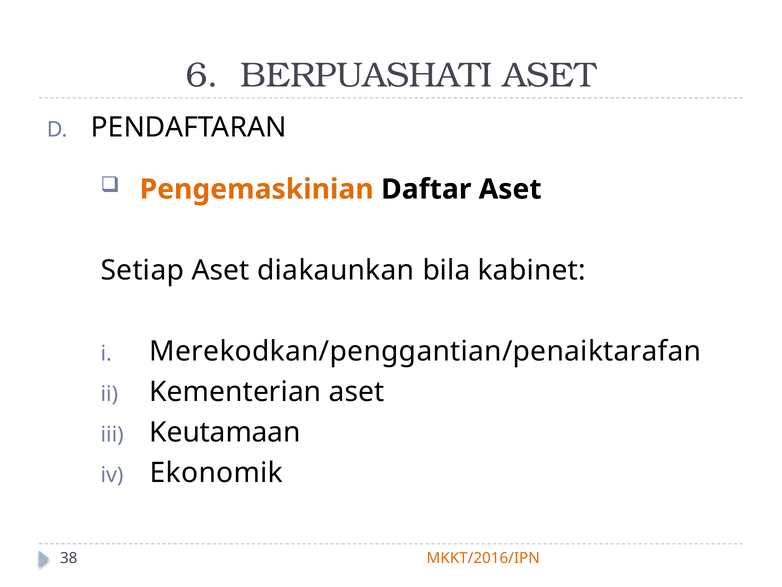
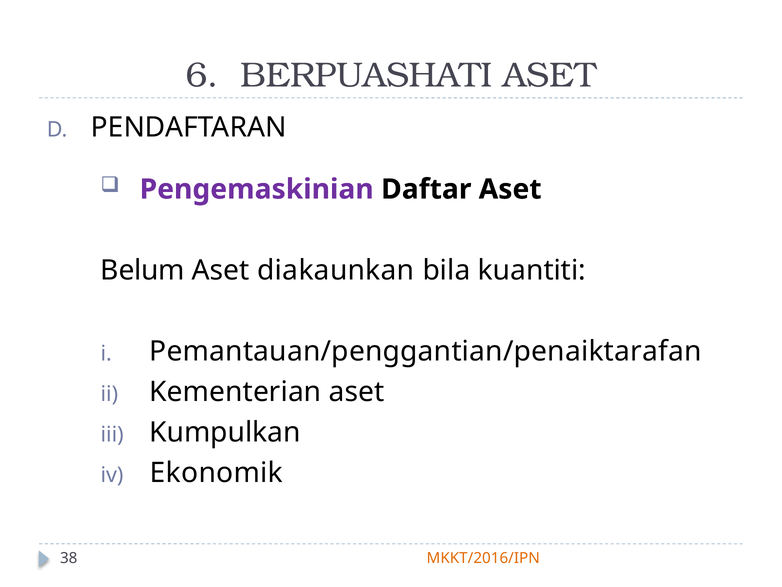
Pengemaskinian colour: orange -> purple (257, 189)
Setiap: Setiap -> Belum (143, 270)
kabinet: kabinet -> kuantiti (532, 270)
Merekodkan/penggantian/penaiktarafan: Merekodkan/penggantian/penaiktarafan -> Pemantauan/penggantian/penaiktarafan (425, 351)
Keutamaan: Keutamaan -> Kumpulkan (225, 432)
